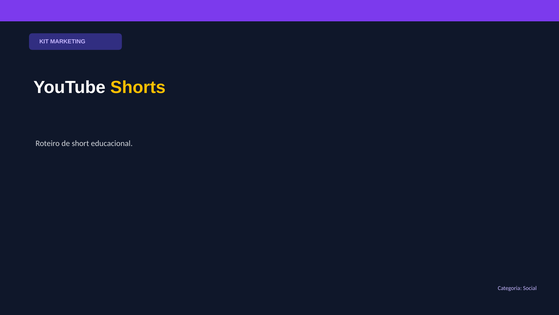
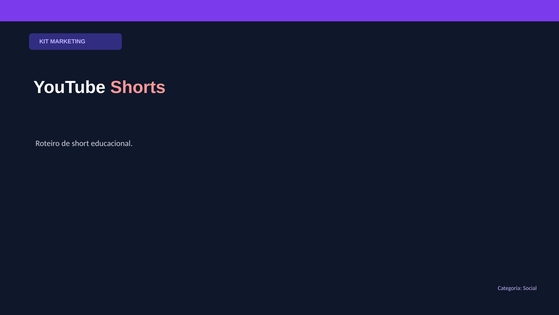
Shorts colour: yellow -> pink (138, 87)
